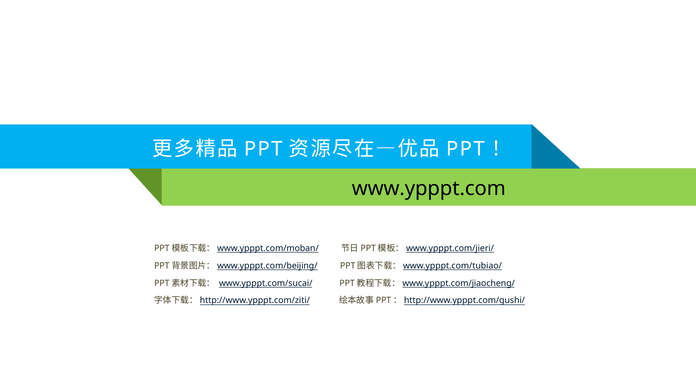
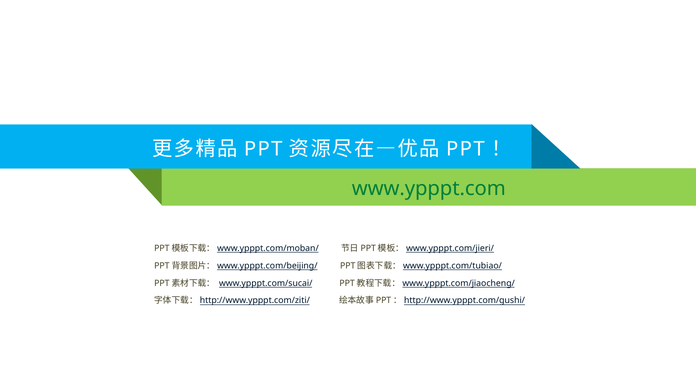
www.ypppt.com colour: black -> green (429, 189)
